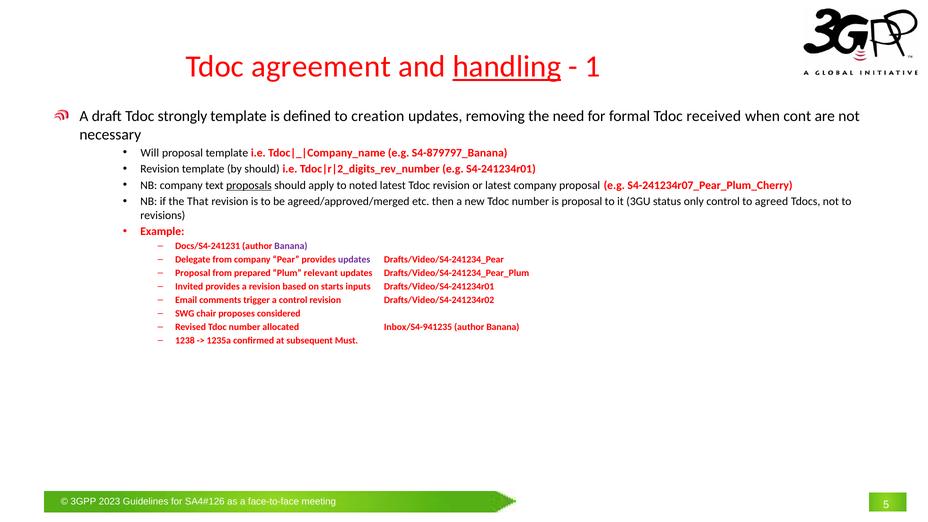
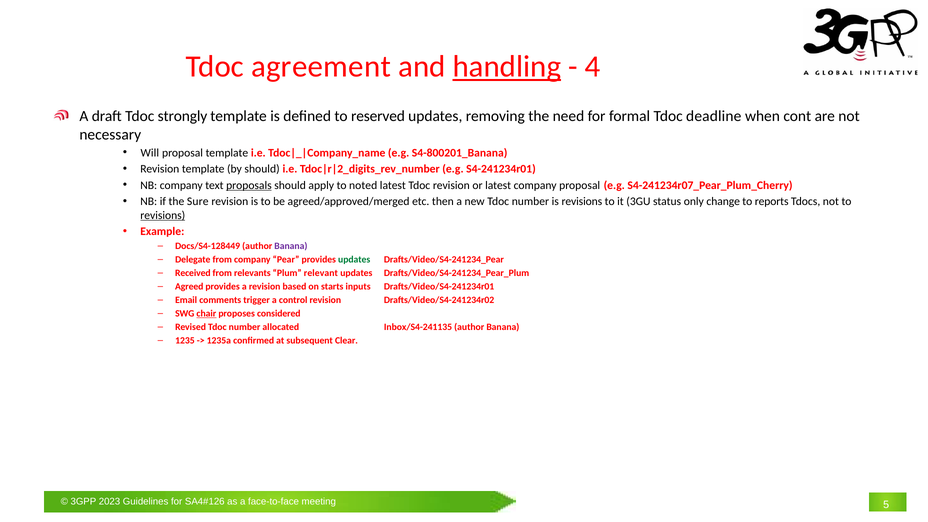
1: 1 -> 4 (592, 67)
creation: creation -> reserved (378, 116)
received: received -> deadline (714, 116)
S4-879797_Banana: S4-879797_Banana -> S4-800201_Banana (460, 153)
That: That -> Sure (198, 201)
is proposal: proposal -> revisions (582, 201)
only control: control -> change (723, 201)
agreed: agreed -> reports (772, 201)
revisions underline: none -> present (163, 215)
Docs/S4-241231: Docs/S4-241231 -> Docs/S4-128449 (208, 246)
updates colour: purple -> green (354, 260)
Proposal: Proposal -> Received (193, 273)
prepared: prepared -> relevants (252, 273)
Invited: Invited -> Agreed (189, 287)
chair underline: none -> present (206, 314)
Inbox/S4-941235: Inbox/S4-941235 -> Inbox/S4-241135 (418, 327)
1238: 1238 -> 1235 (185, 341)
Must: Must -> Clear (346, 341)
